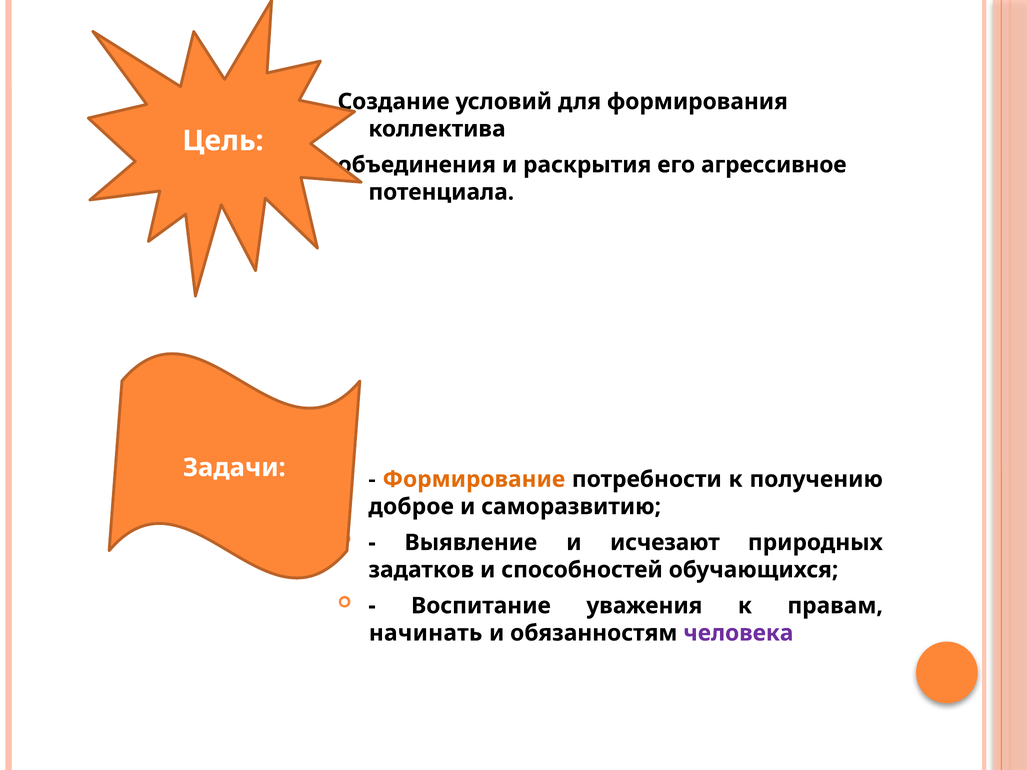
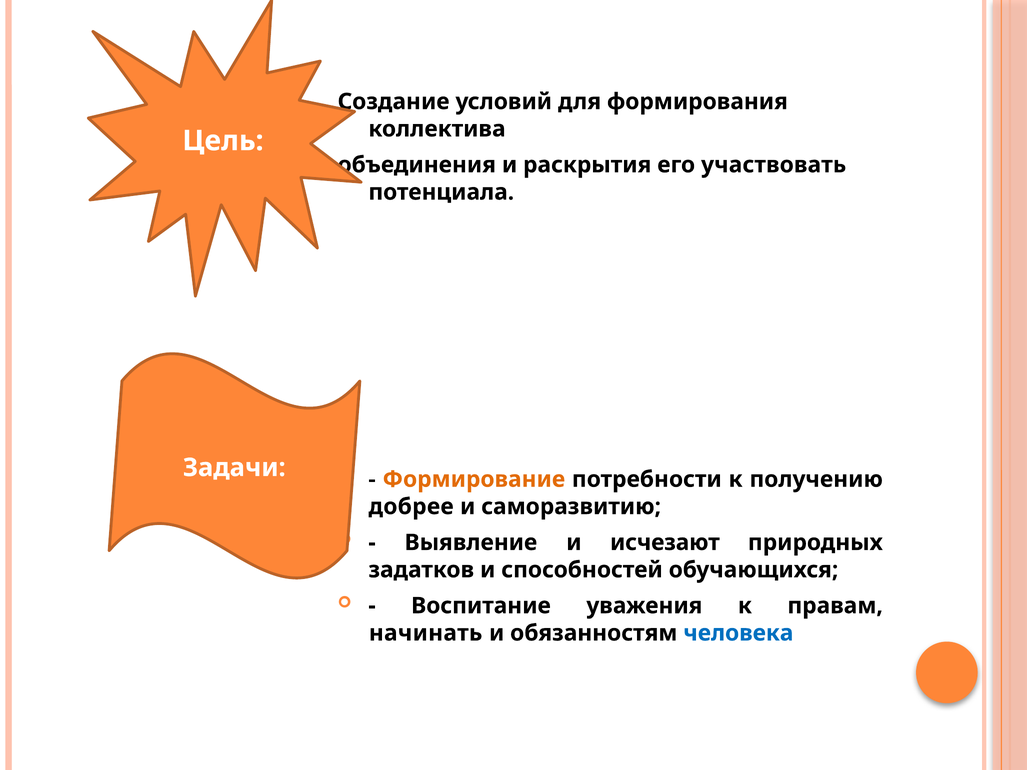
агрессивное: агрессивное -> участвовать (774, 165)
доброе: доброе -> добрее (411, 507)
человека colour: purple -> blue (738, 633)
